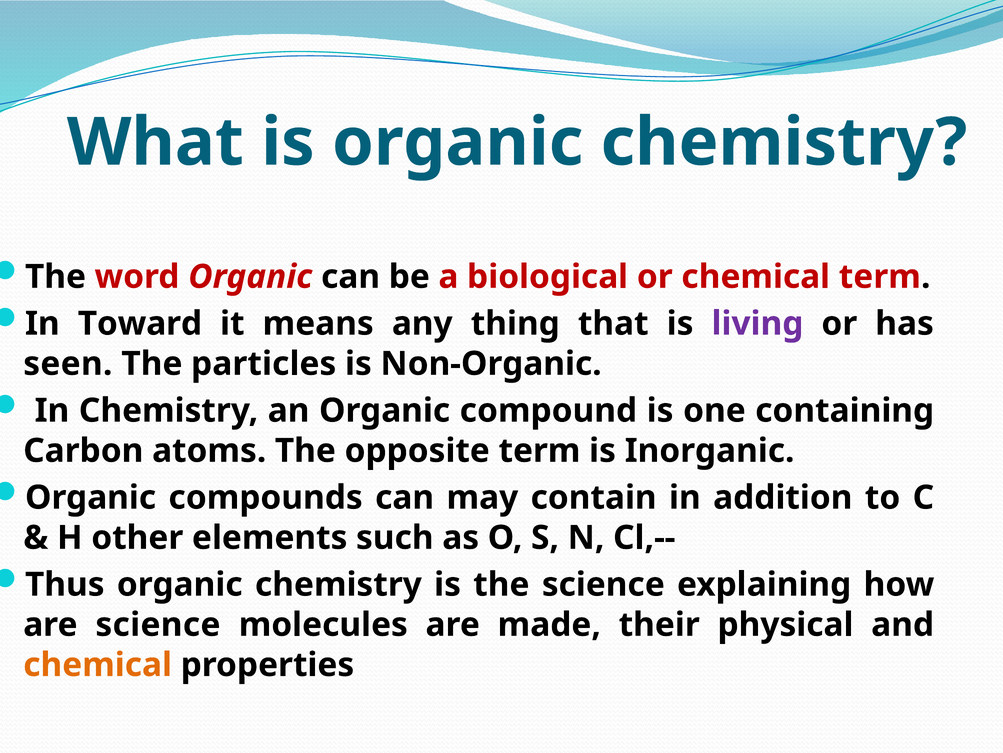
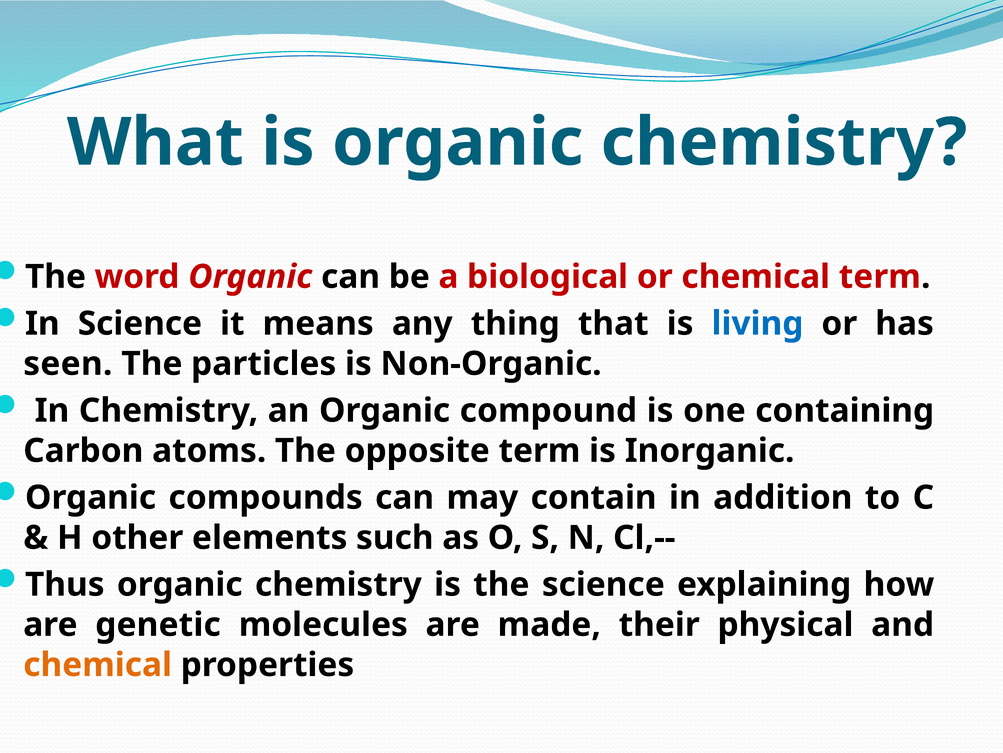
In Toward: Toward -> Science (140, 323)
living colour: purple -> blue (757, 323)
are science: science -> genetic (158, 624)
